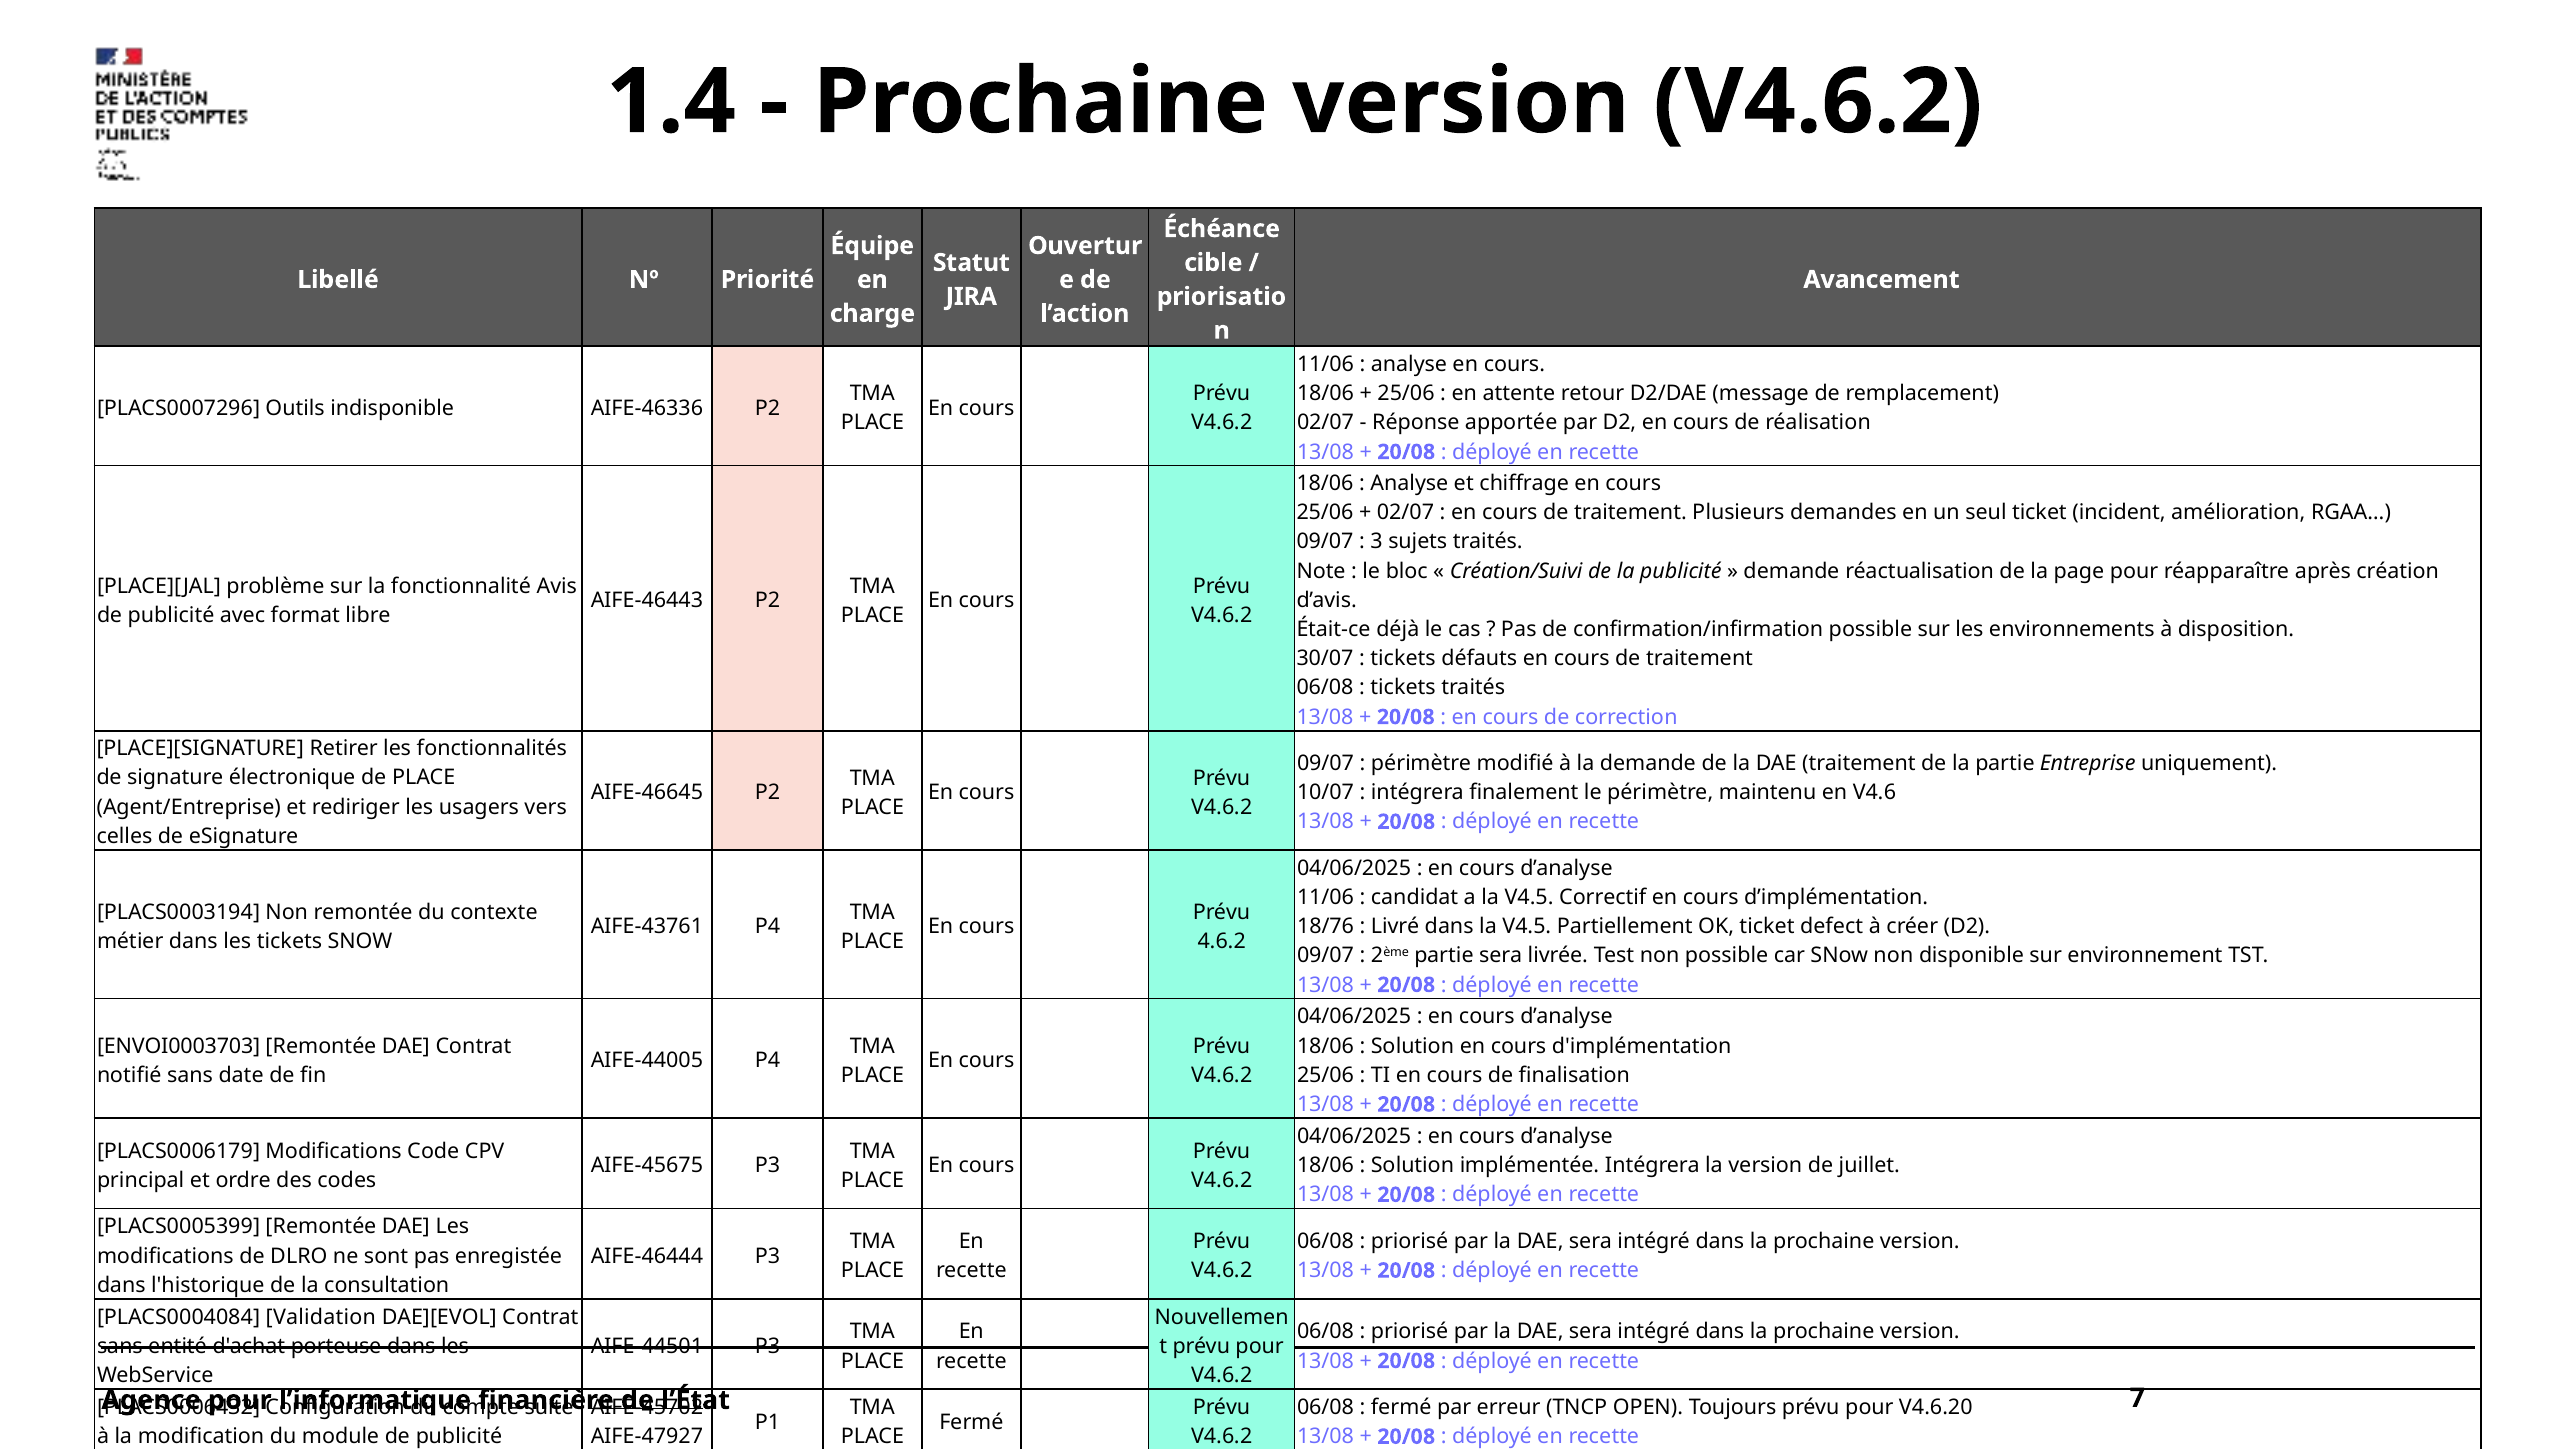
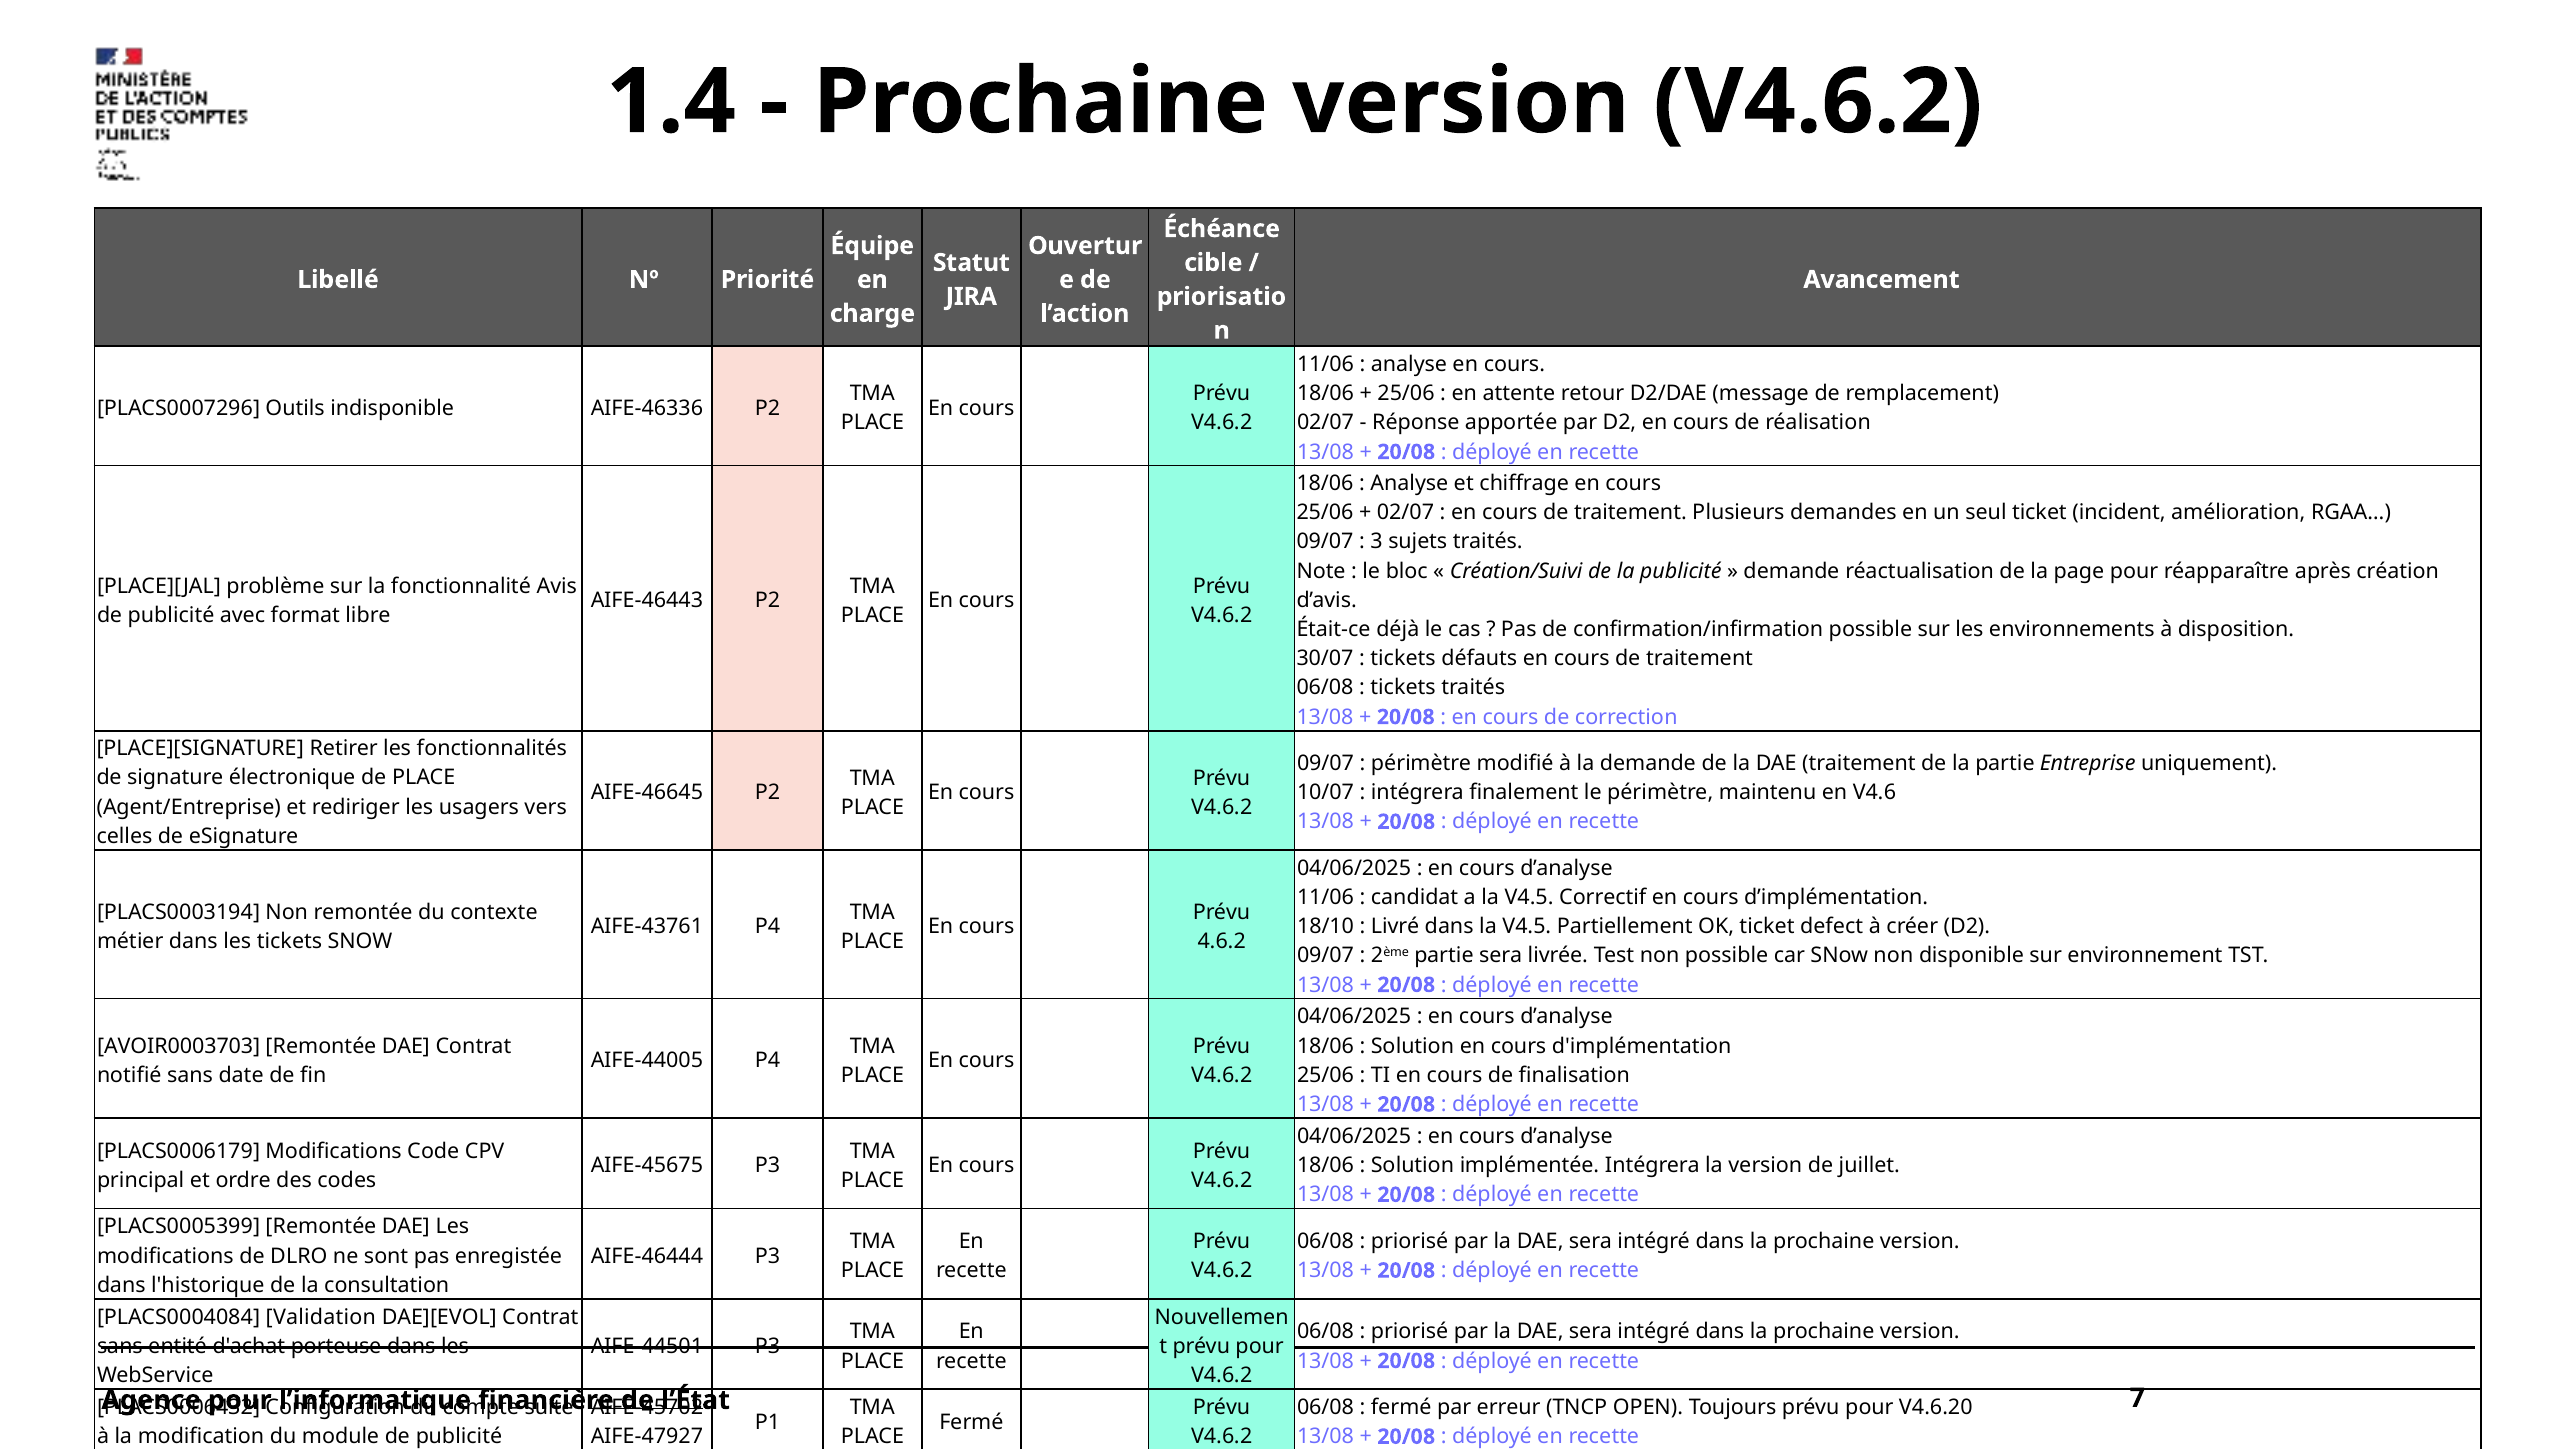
18/76: 18/76 -> 18/10 (1326, 927)
ENVOI0003703: ENVOI0003703 -> AVOIR0003703 (179, 1046)
